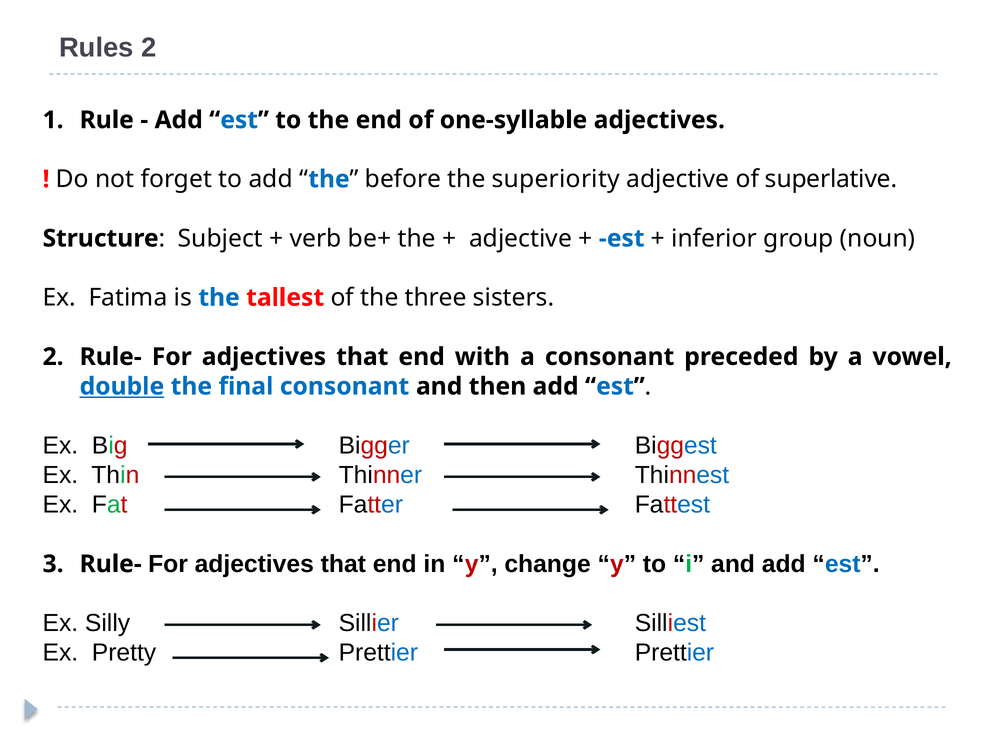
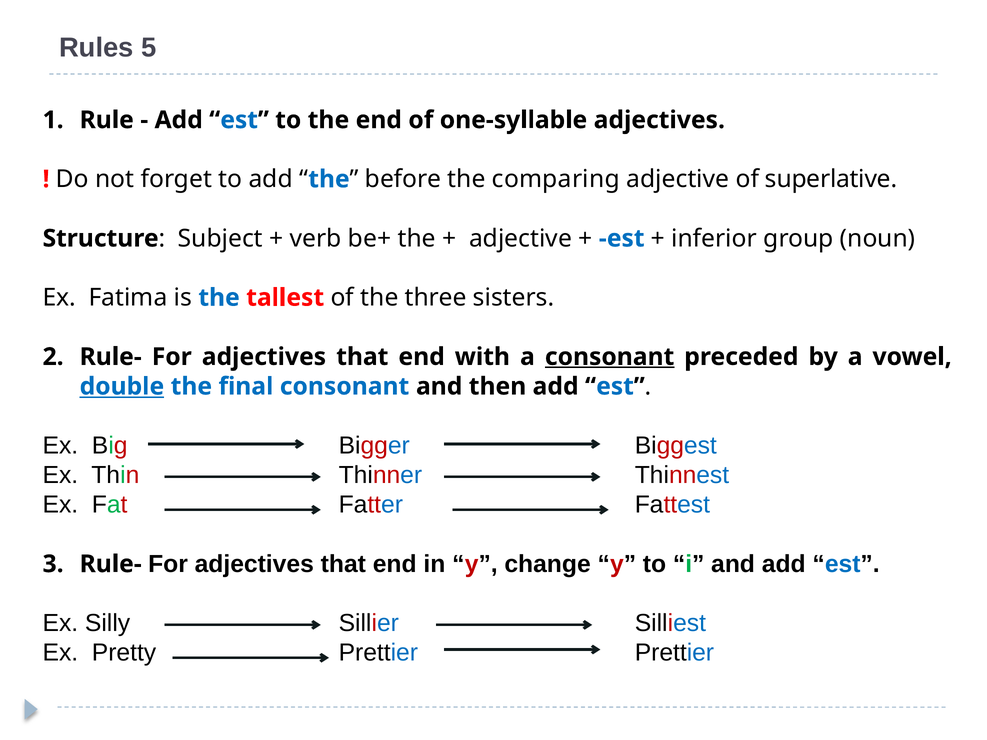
Rules 2: 2 -> 5 (149, 48)
superiority: superiority -> comparing (556, 179)
consonant underline: none -> present (610, 357)
